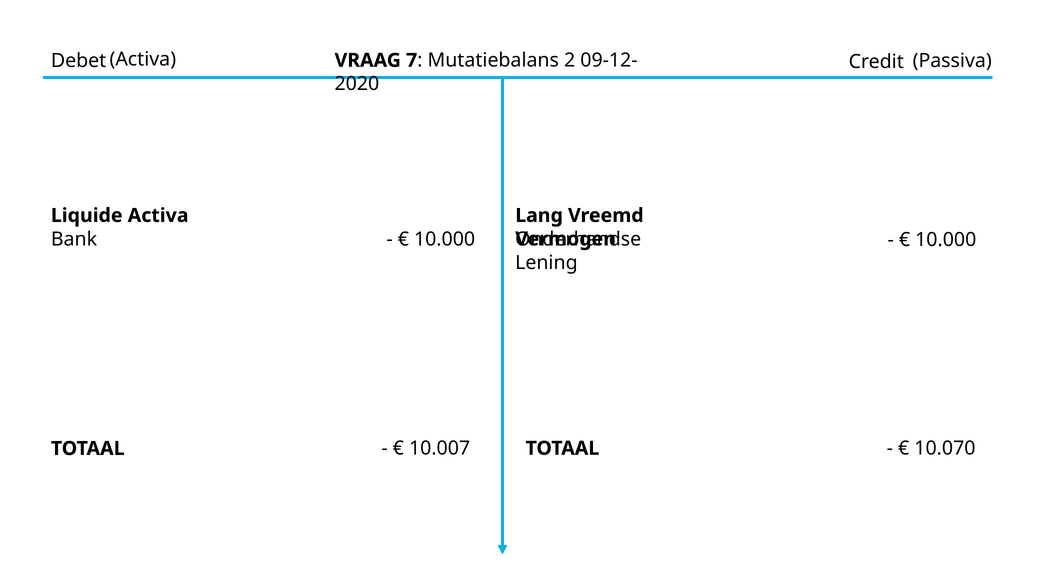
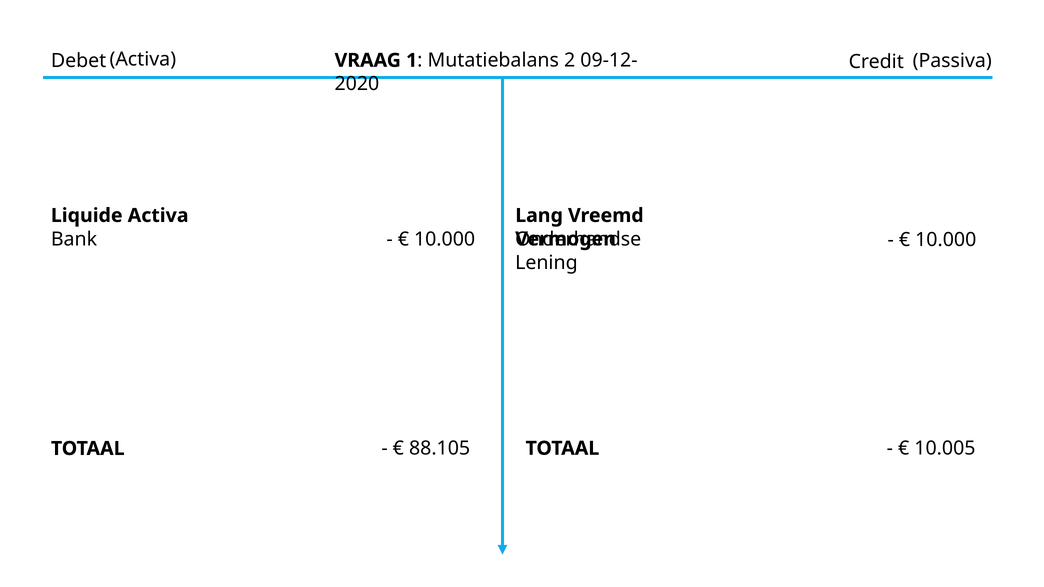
7: 7 -> 1 (412, 60)
10.070: 10.070 -> 10.005 (945, 449)
10.007: 10.007 -> 88.105 (440, 449)
